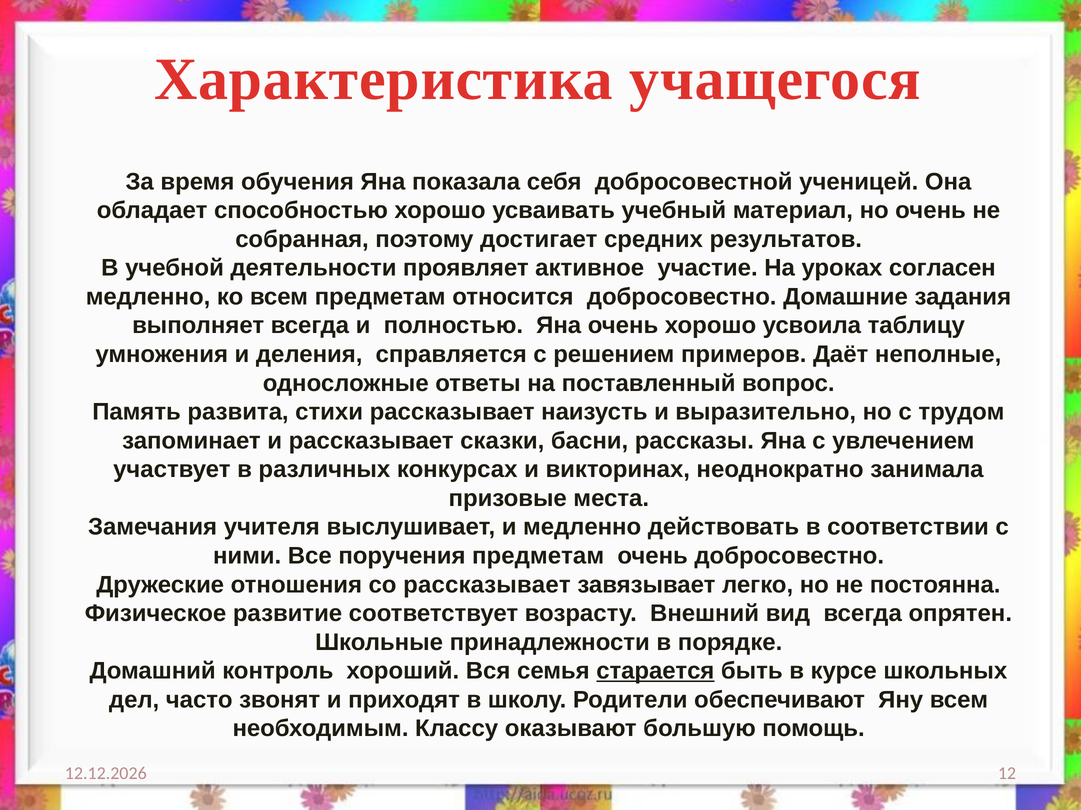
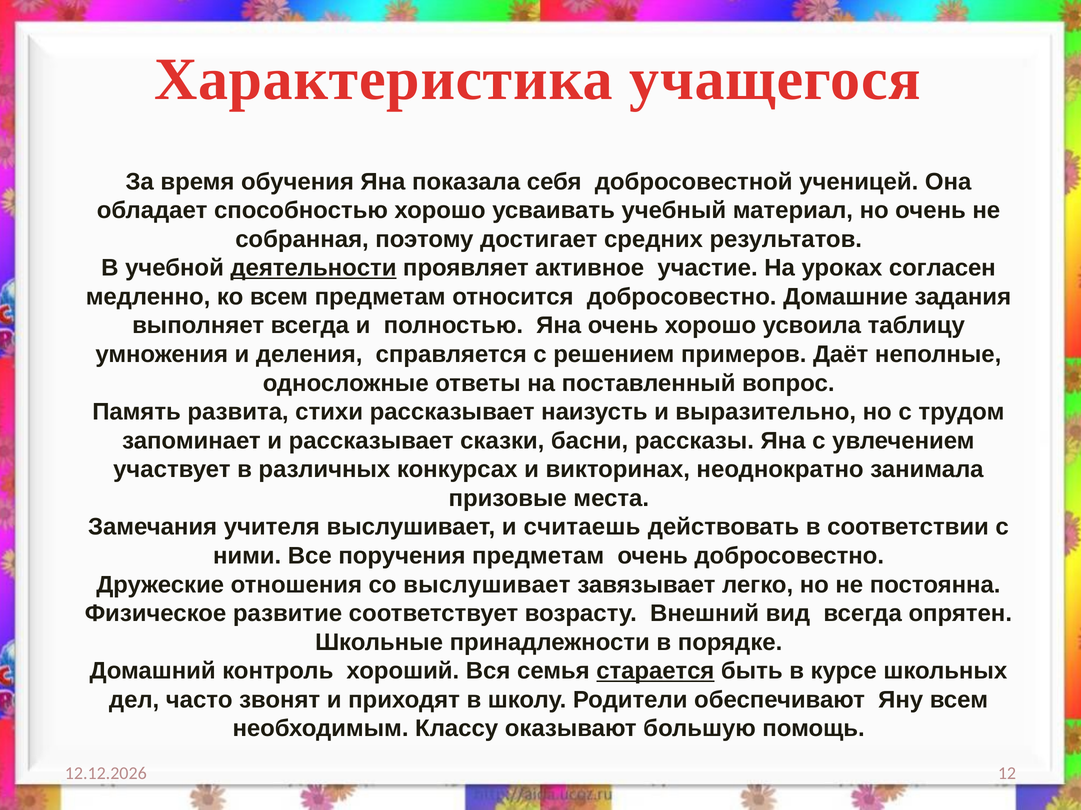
деятельности underline: none -> present (313, 268)
и медленно: медленно -> считаешь (582, 528)
со рассказывает: рассказывает -> выслушивает (487, 585)
